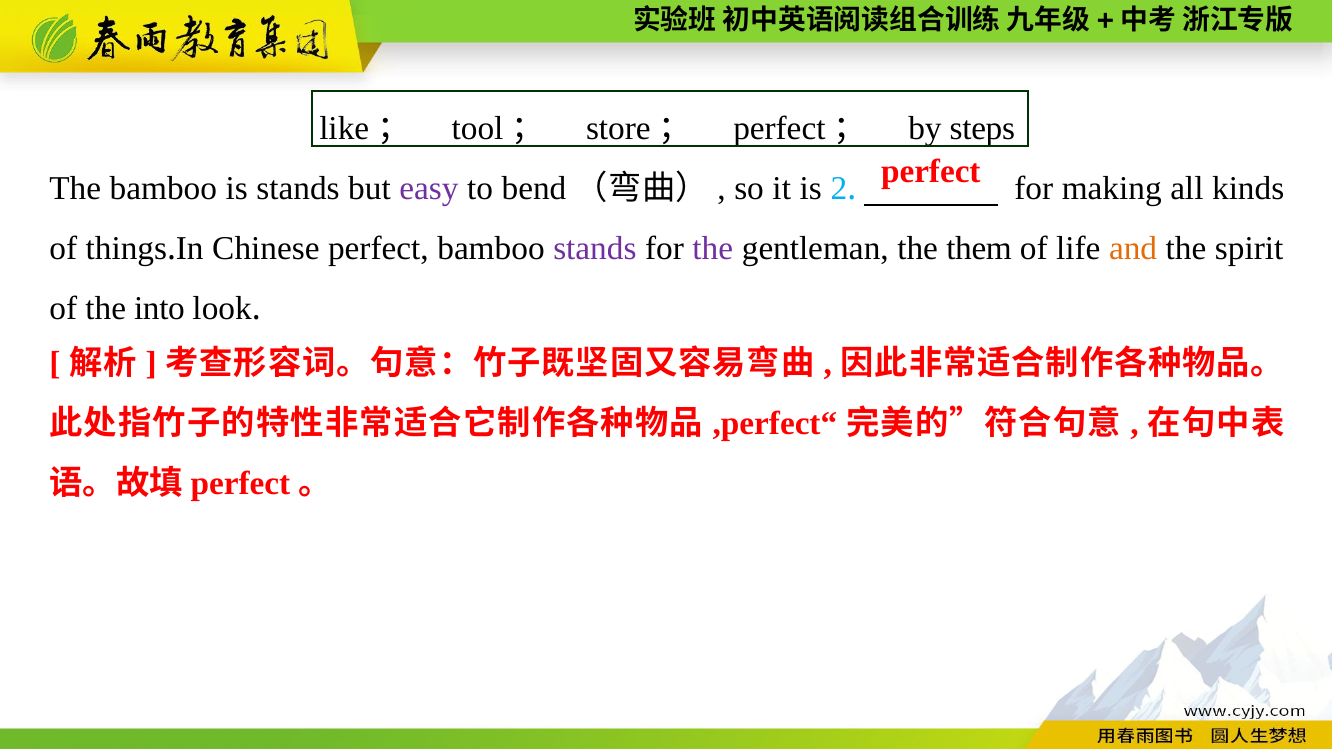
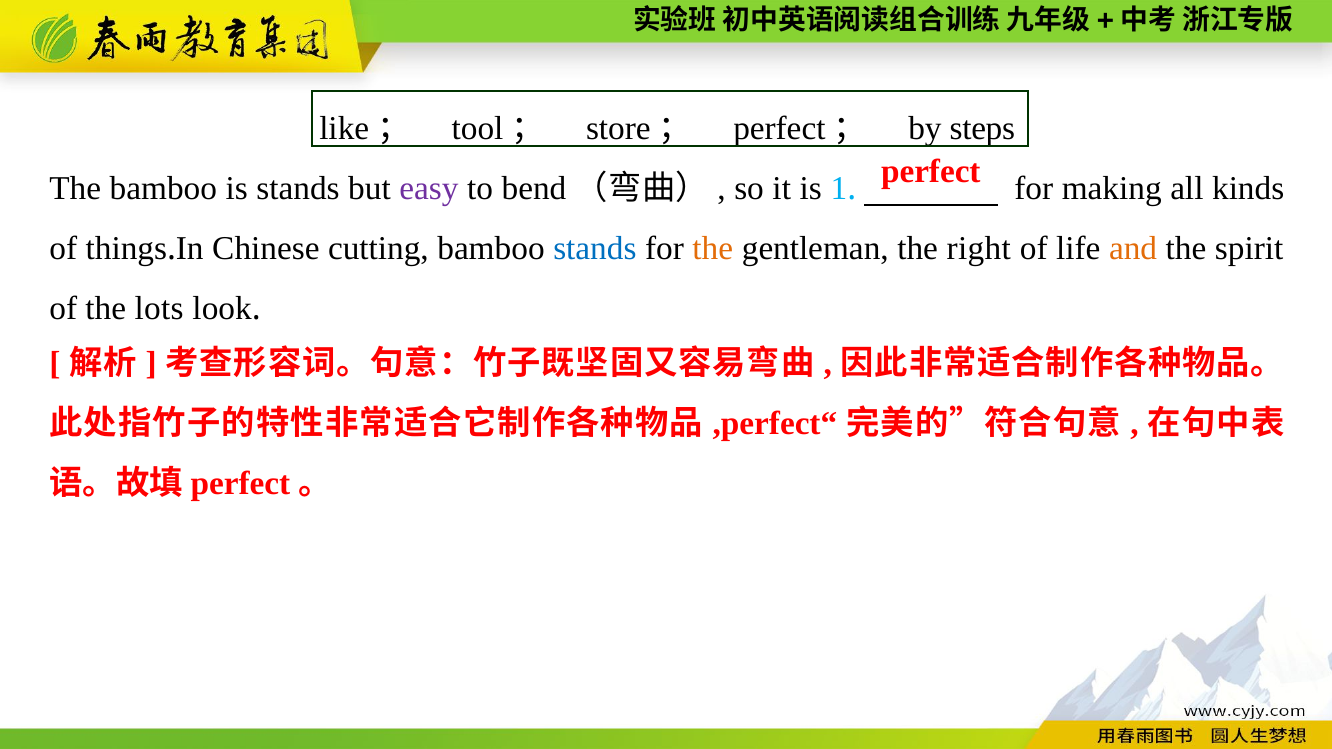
2: 2 -> 1 (839, 189)
Chinese perfect: perfect -> cutting (378, 249)
stands colour: purple -> blue (595, 249)
the colour: purple -> orange (713, 249)
them: them -> right (979, 249)
into: into -> lots (159, 309)
